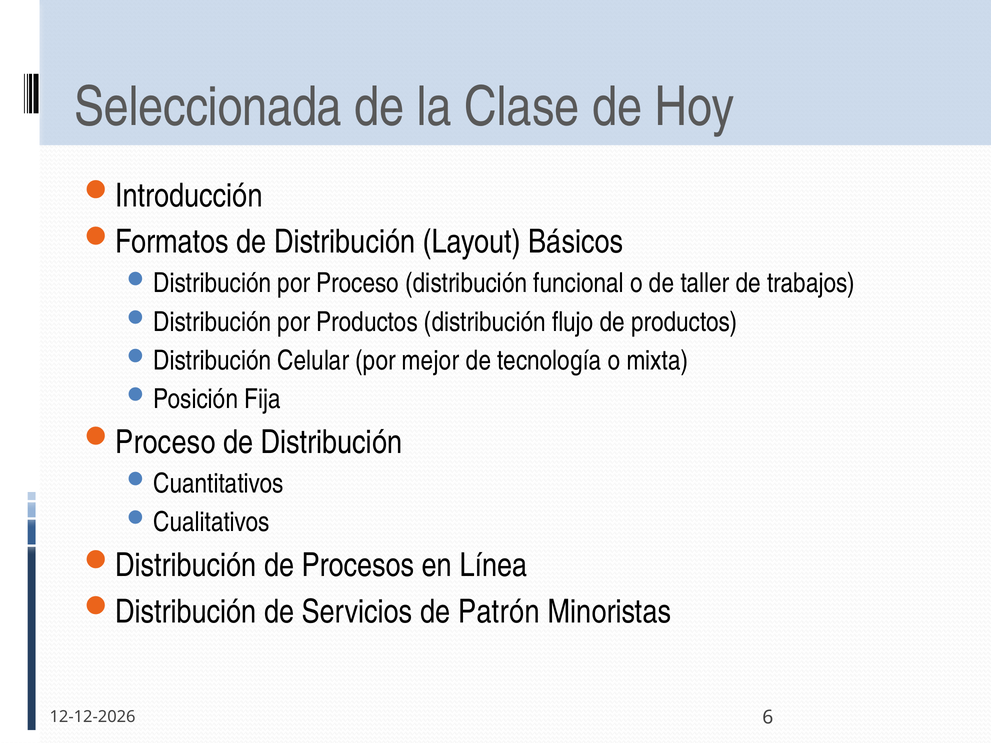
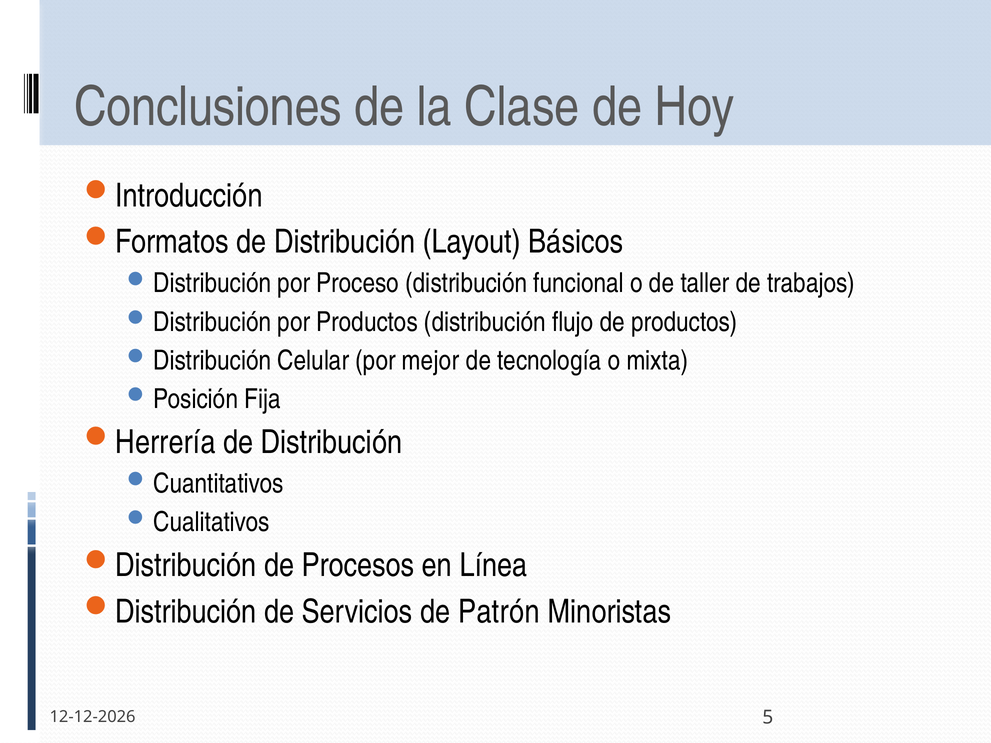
Seleccionada: Seleccionada -> Conclusiones (208, 107)
Proceso: Proceso -> Herrería (165, 442)
6: 6 -> 5 (768, 718)
